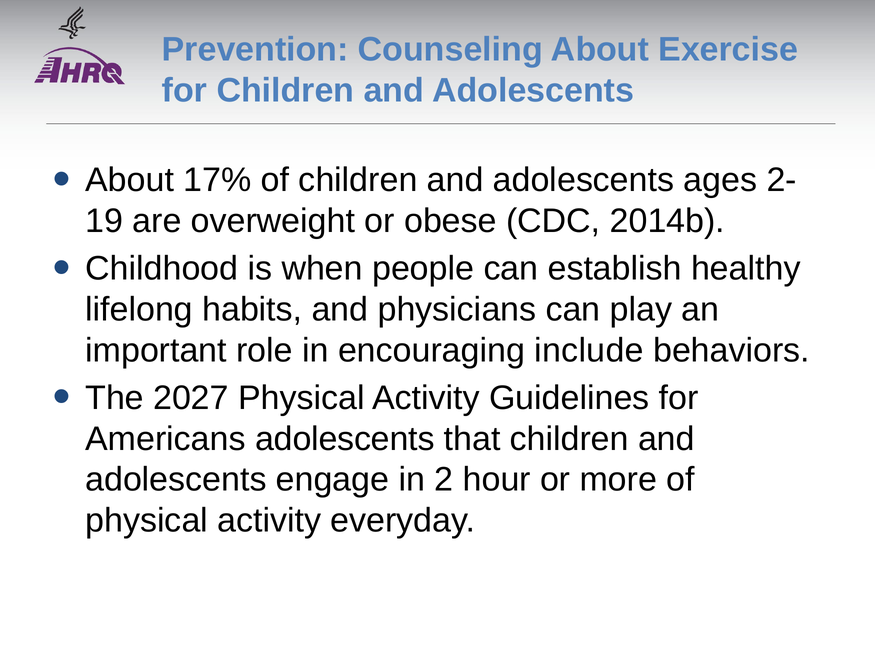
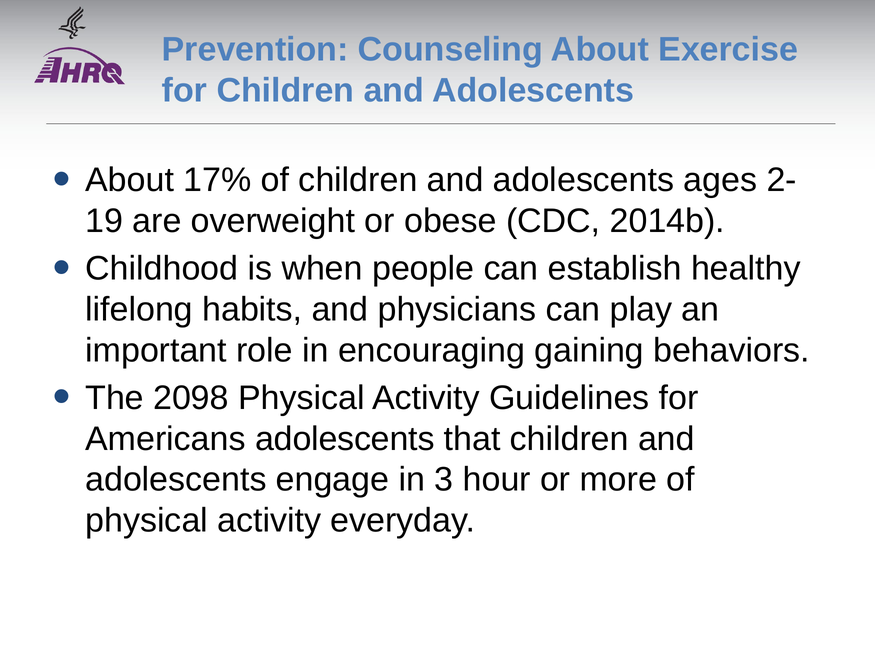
include: include -> gaining (589, 351)
2027: 2027 -> 2098 (191, 398)
2: 2 -> 3 (444, 480)
